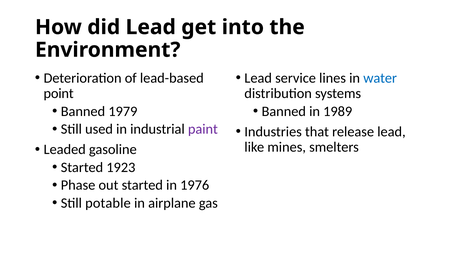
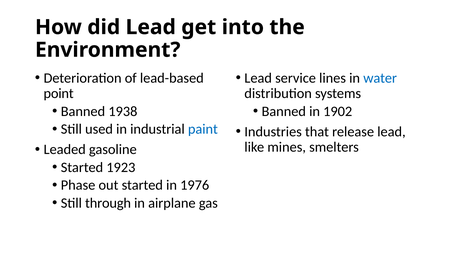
1979: 1979 -> 1938 (123, 111)
1989: 1989 -> 1902 (338, 111)
paint colour: purple -> blue (203, 129)
potable: potable -> through (108, 203)
